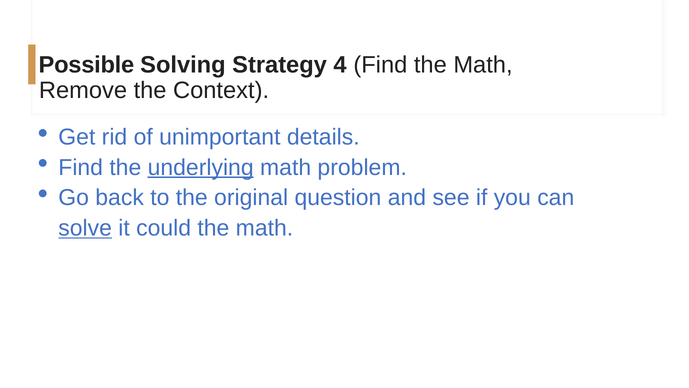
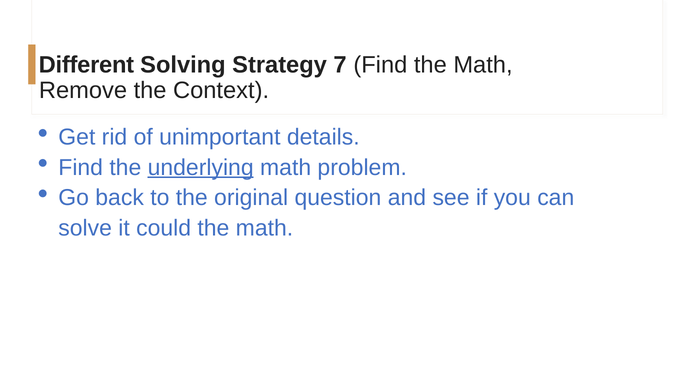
Possible: Possible -> Different (86, 65)
4: 4 -> 7 (340, 65)
solve underline: present -> none (85, 228)
